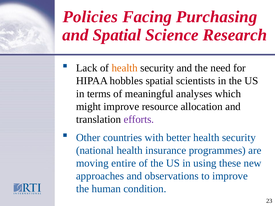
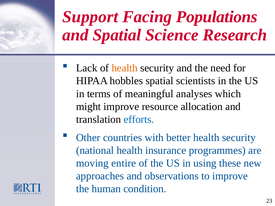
Policies: Policies -> Support (90, 17)
Purchasing: Purchasing -> Populations (217, 17)
efforts colour: purple -> blue (139, 119)
